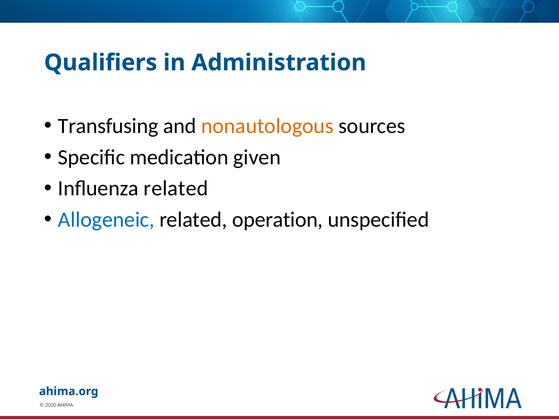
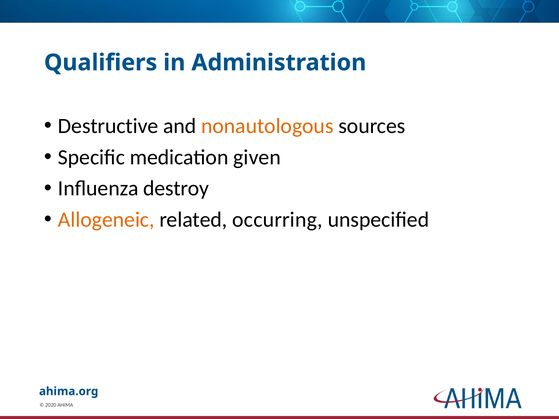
Transfusing: Transfusing -> Destructive (108, 126)
Influenza related: related -> destroy (176, 189)
Allogeneic colour: blue -> orange (106, 220)
operation: operation -> occurring (277, 220)
